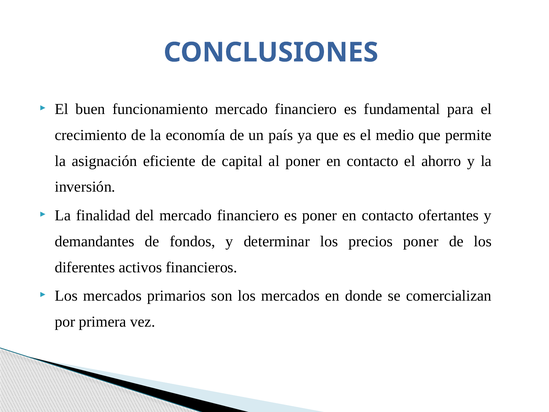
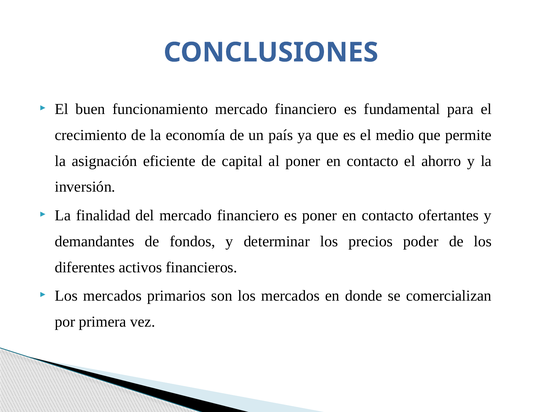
precios poner: poner -> poder (421, 241)
